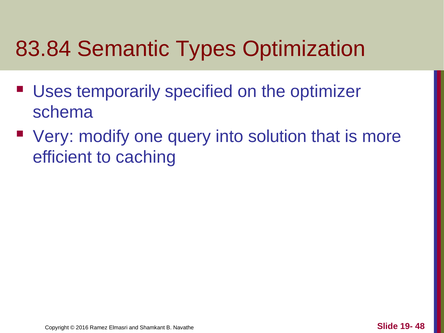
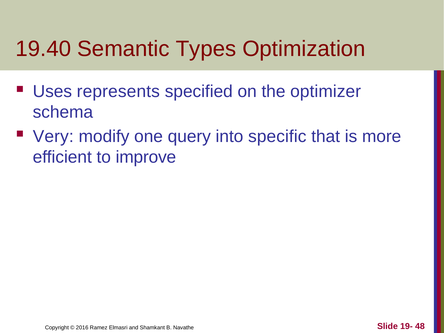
83.84: 83.84 -> 19.40 (43, 49)
temporarily: temporarily -> represents (118, 91)
solution: solution -> specific (277, 136)
caching: caching -> improve (146, 157)
